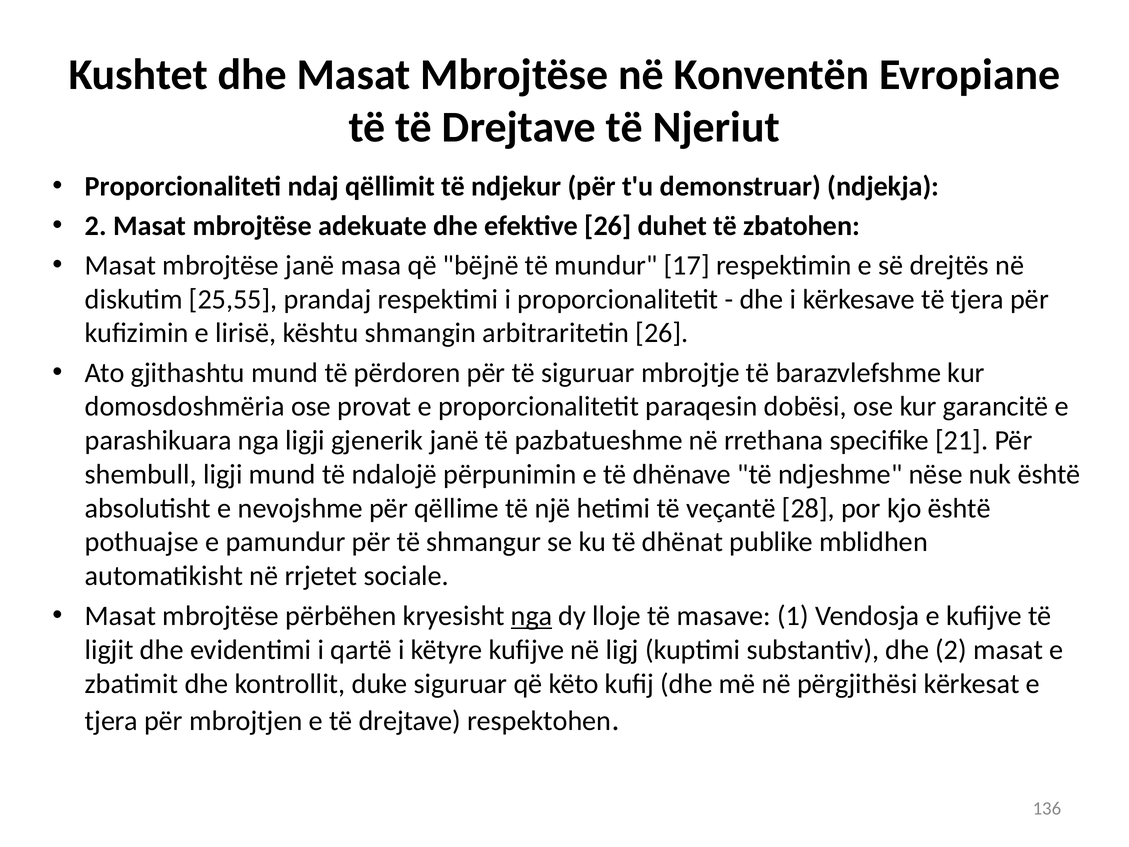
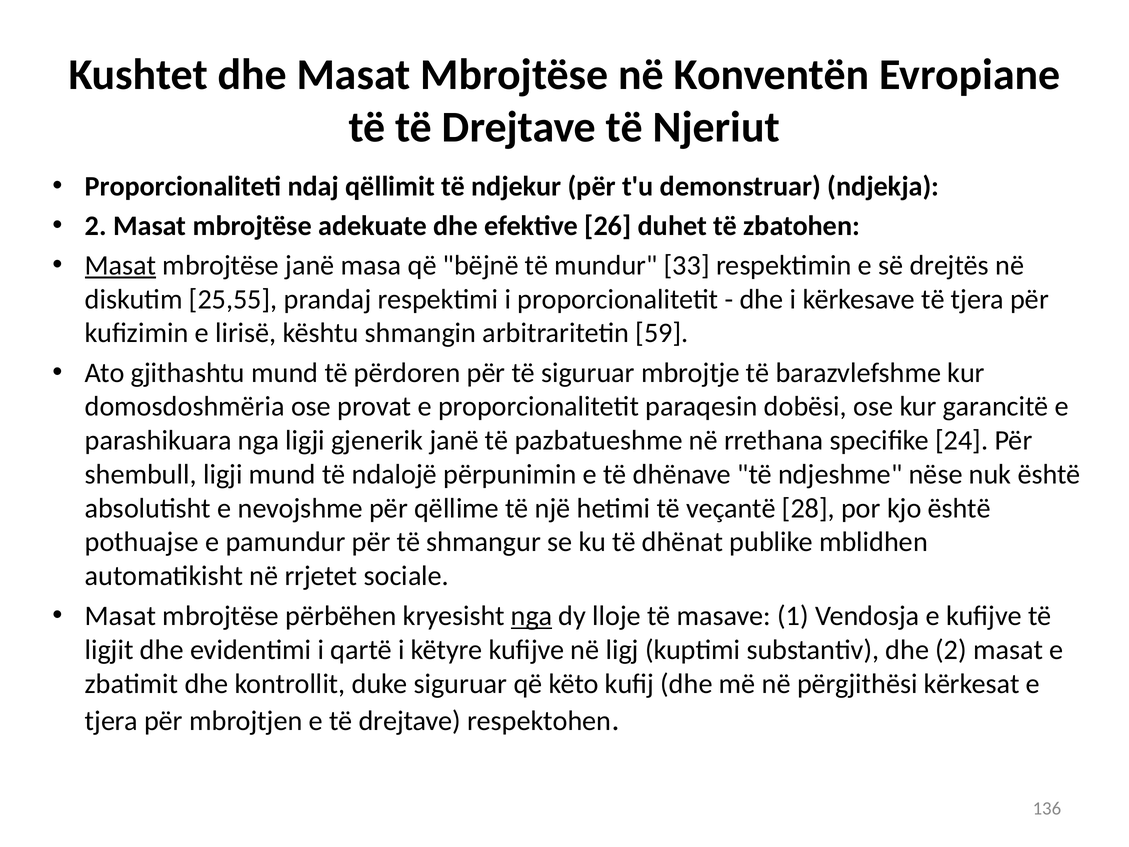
Masat underline: none -> present (121, 265)
17: 17 -> 33 (687, 265)
arbitraritetin 26: 26 -> 59 (662, 333)
21: 21 -> 24 (962, 440)
